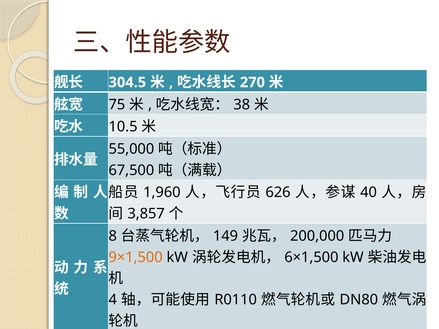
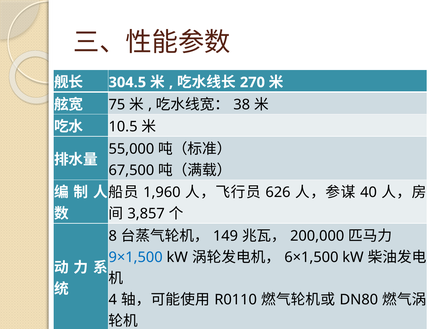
9×1,500 colour: orange -> blue (136, 257)
